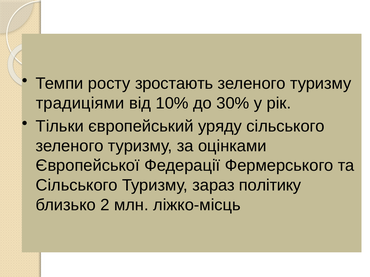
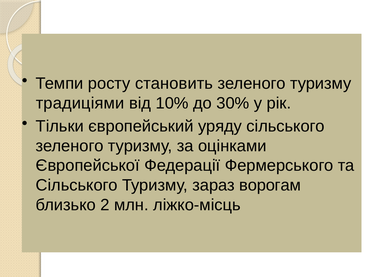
зростають: зростають -> становить (174, 84)
політику: політику -> ворогам (270, 186)
